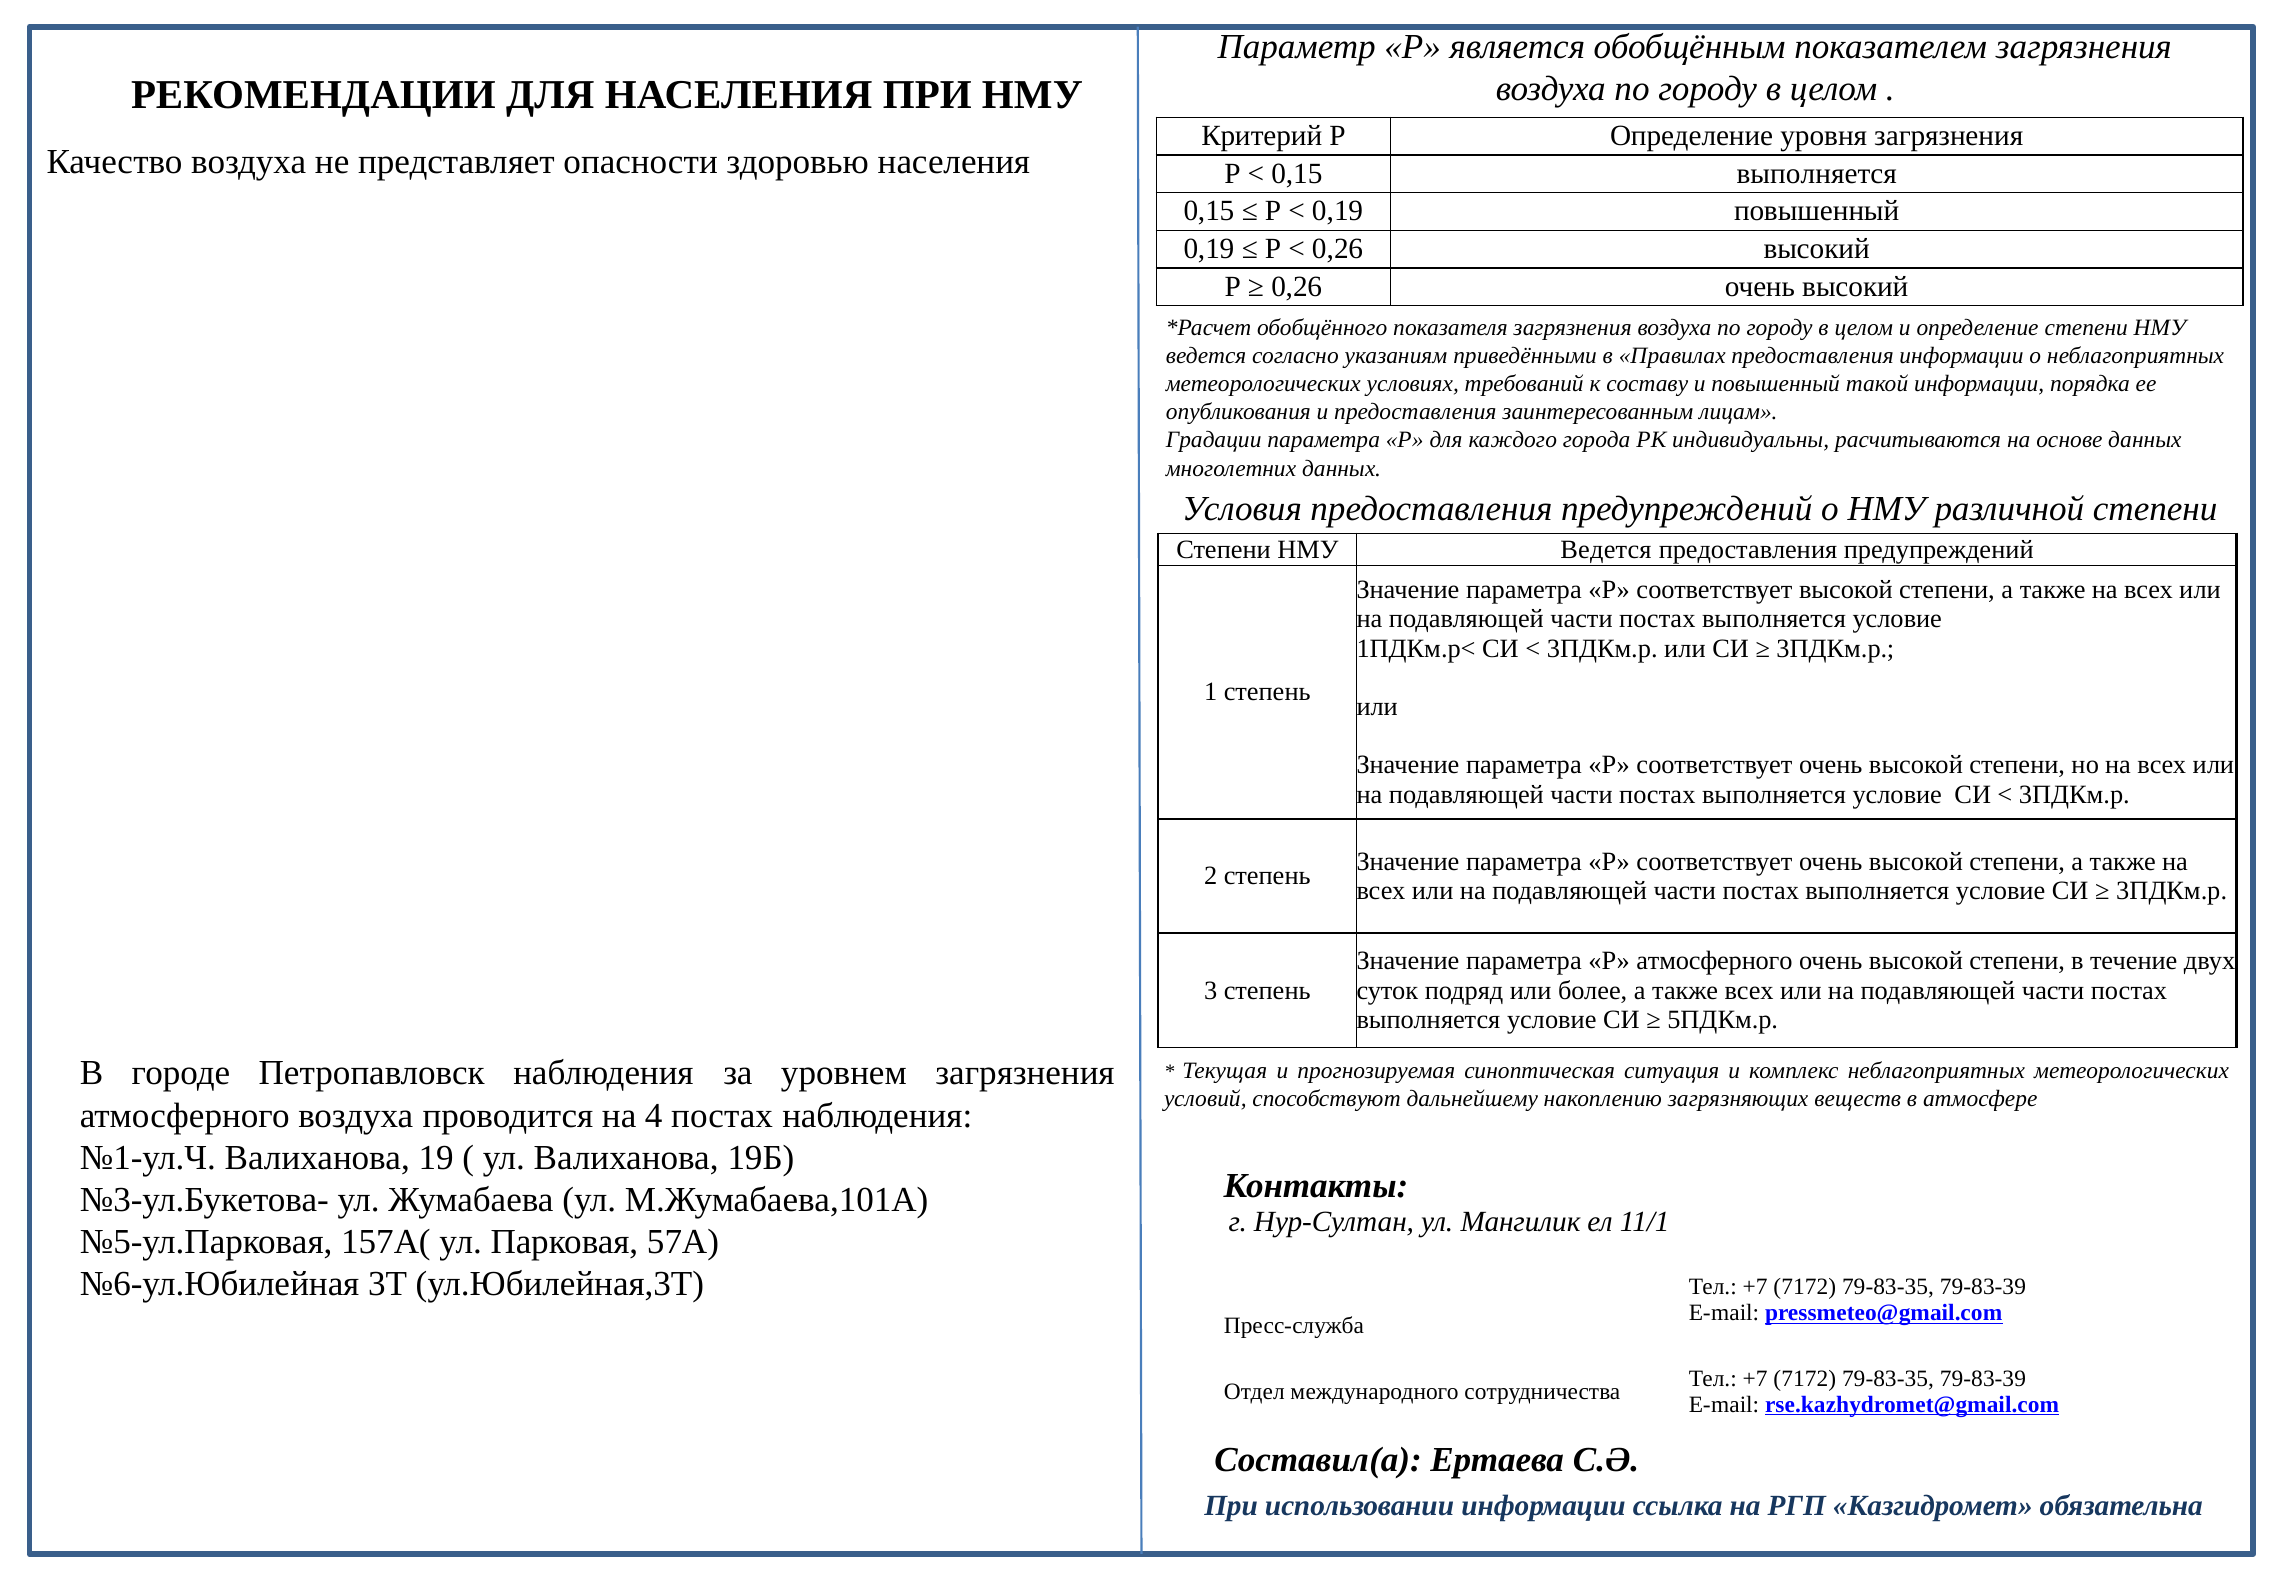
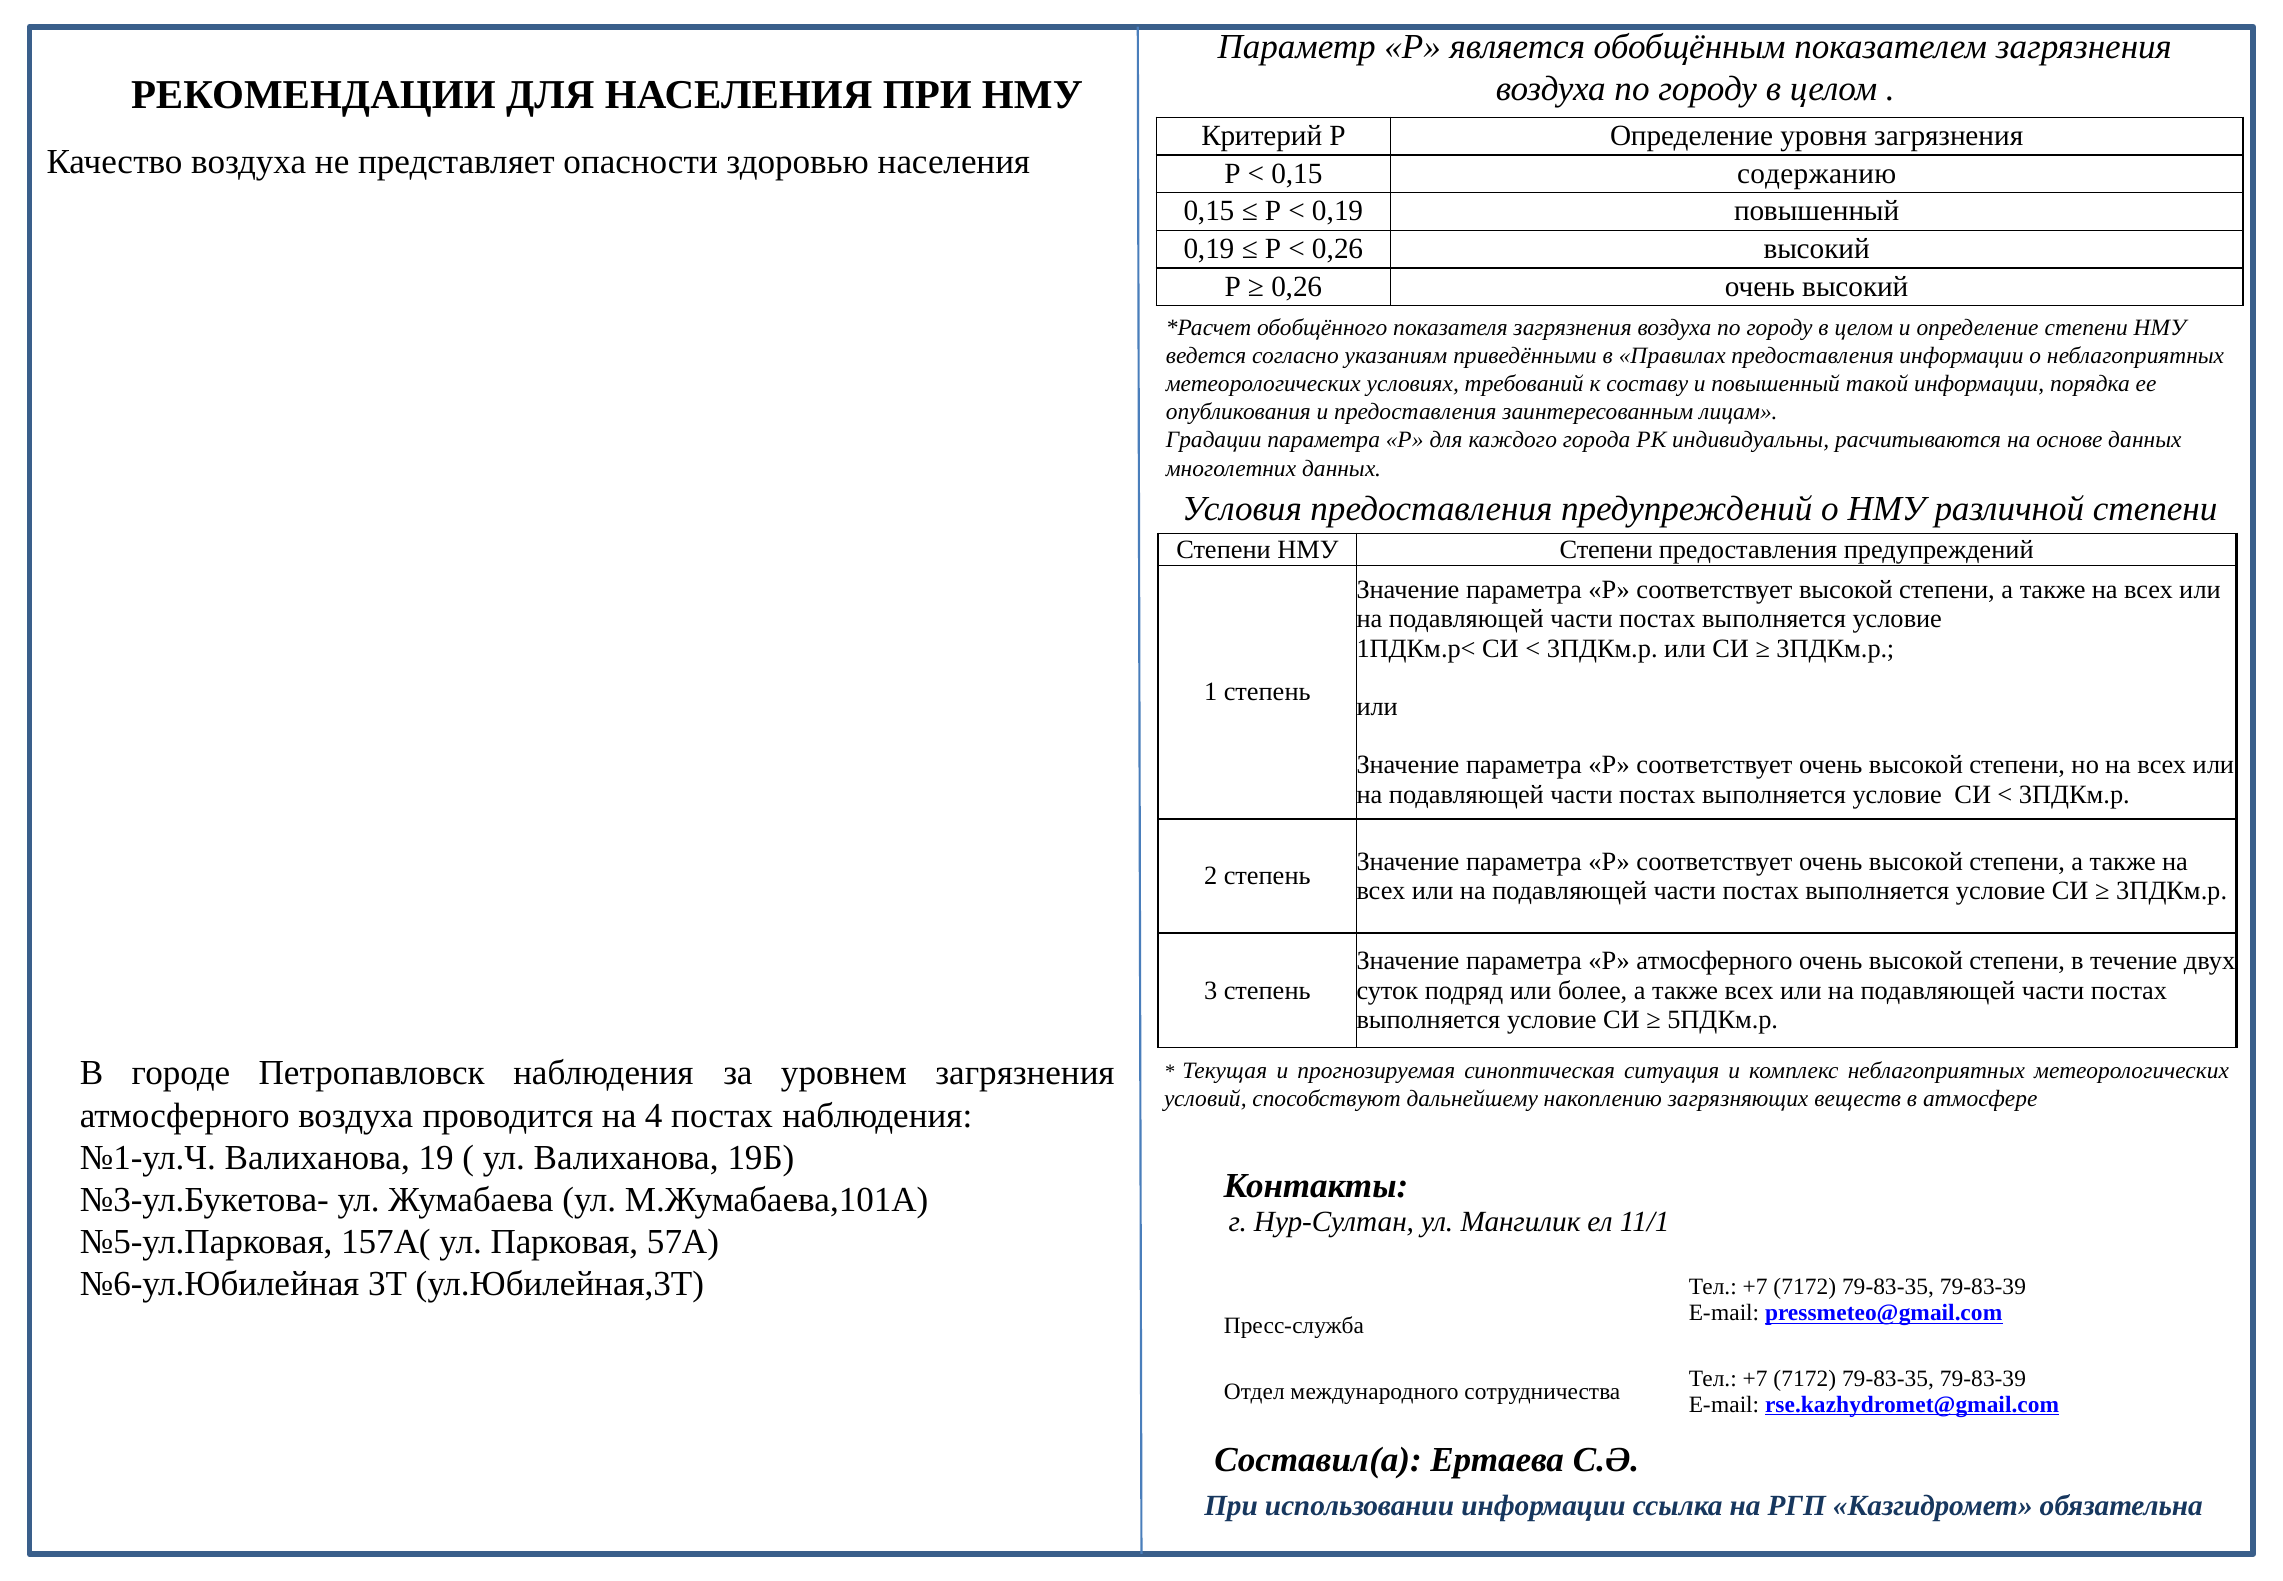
0,15 выполняется: выполняется -> содержанию (1817, 173)
Ведется: Ведется -> Степени (1606, 549)
